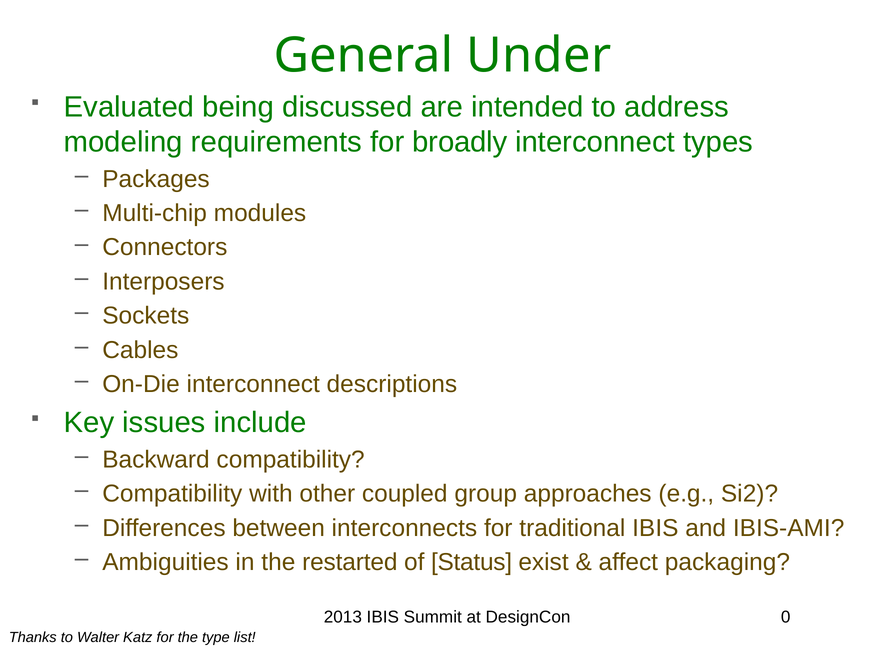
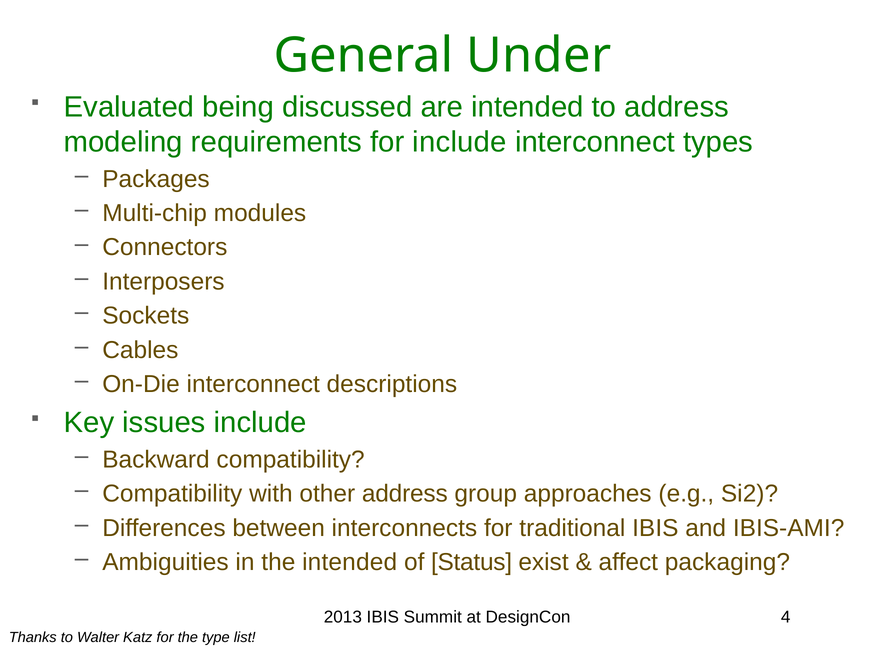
for broadly: broadly -> include (460, 142)
other coupled: coupled -> address (405, 494)
the restarted: restarted -> intended (350, 562)
0: 0 -> 4 (786, 617)
